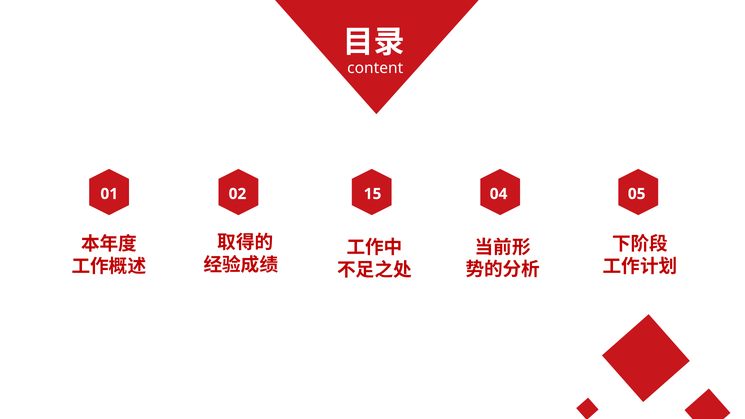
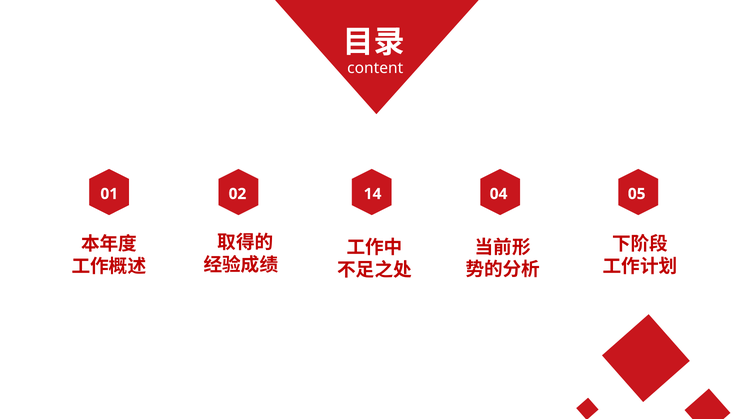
15: 15 -> 14 (373, 194)
